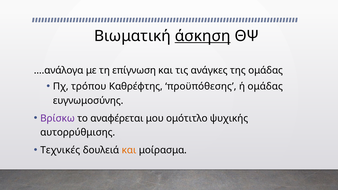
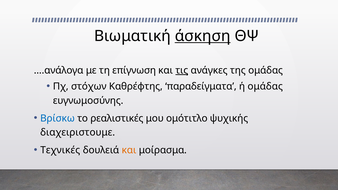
τις underline: none -> present (182, 70)
τρόπου: τρόπου -> στόχων (89, 86)
προϋπόθεσης: προϋπόθεσης -> παραδείγματα (201, 86)
Βρίσκω colour: purple -> blue (57, 118)
αναφέρεται: αναφέρεται -> ρεαλιστικές (117, 118)
αυτορρύθμισης: αυτορρύθμισης -> διαχειριστουμε (78, 133)
